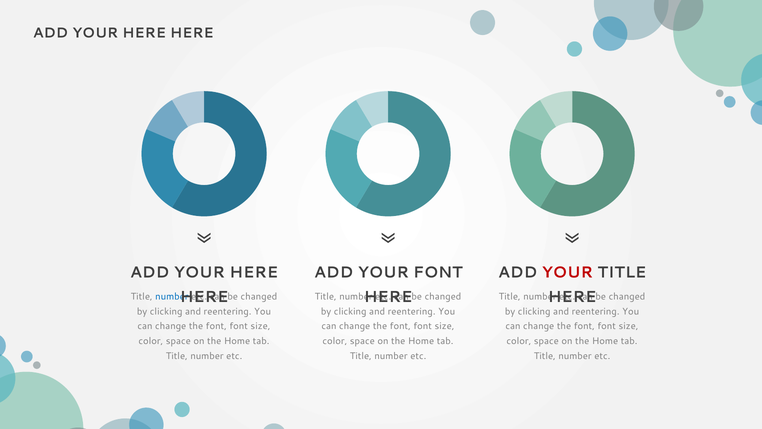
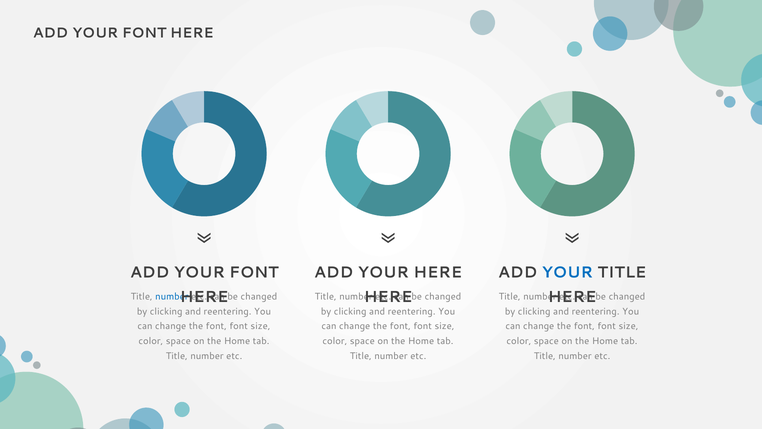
HERE: HERE -> FONT (144, 33)
HERE: HERE -> FONT (254, 272)
YOUR FONT: FONT -> HERE (438, 272)
YOUR colour: red -> blue (567, 272)
